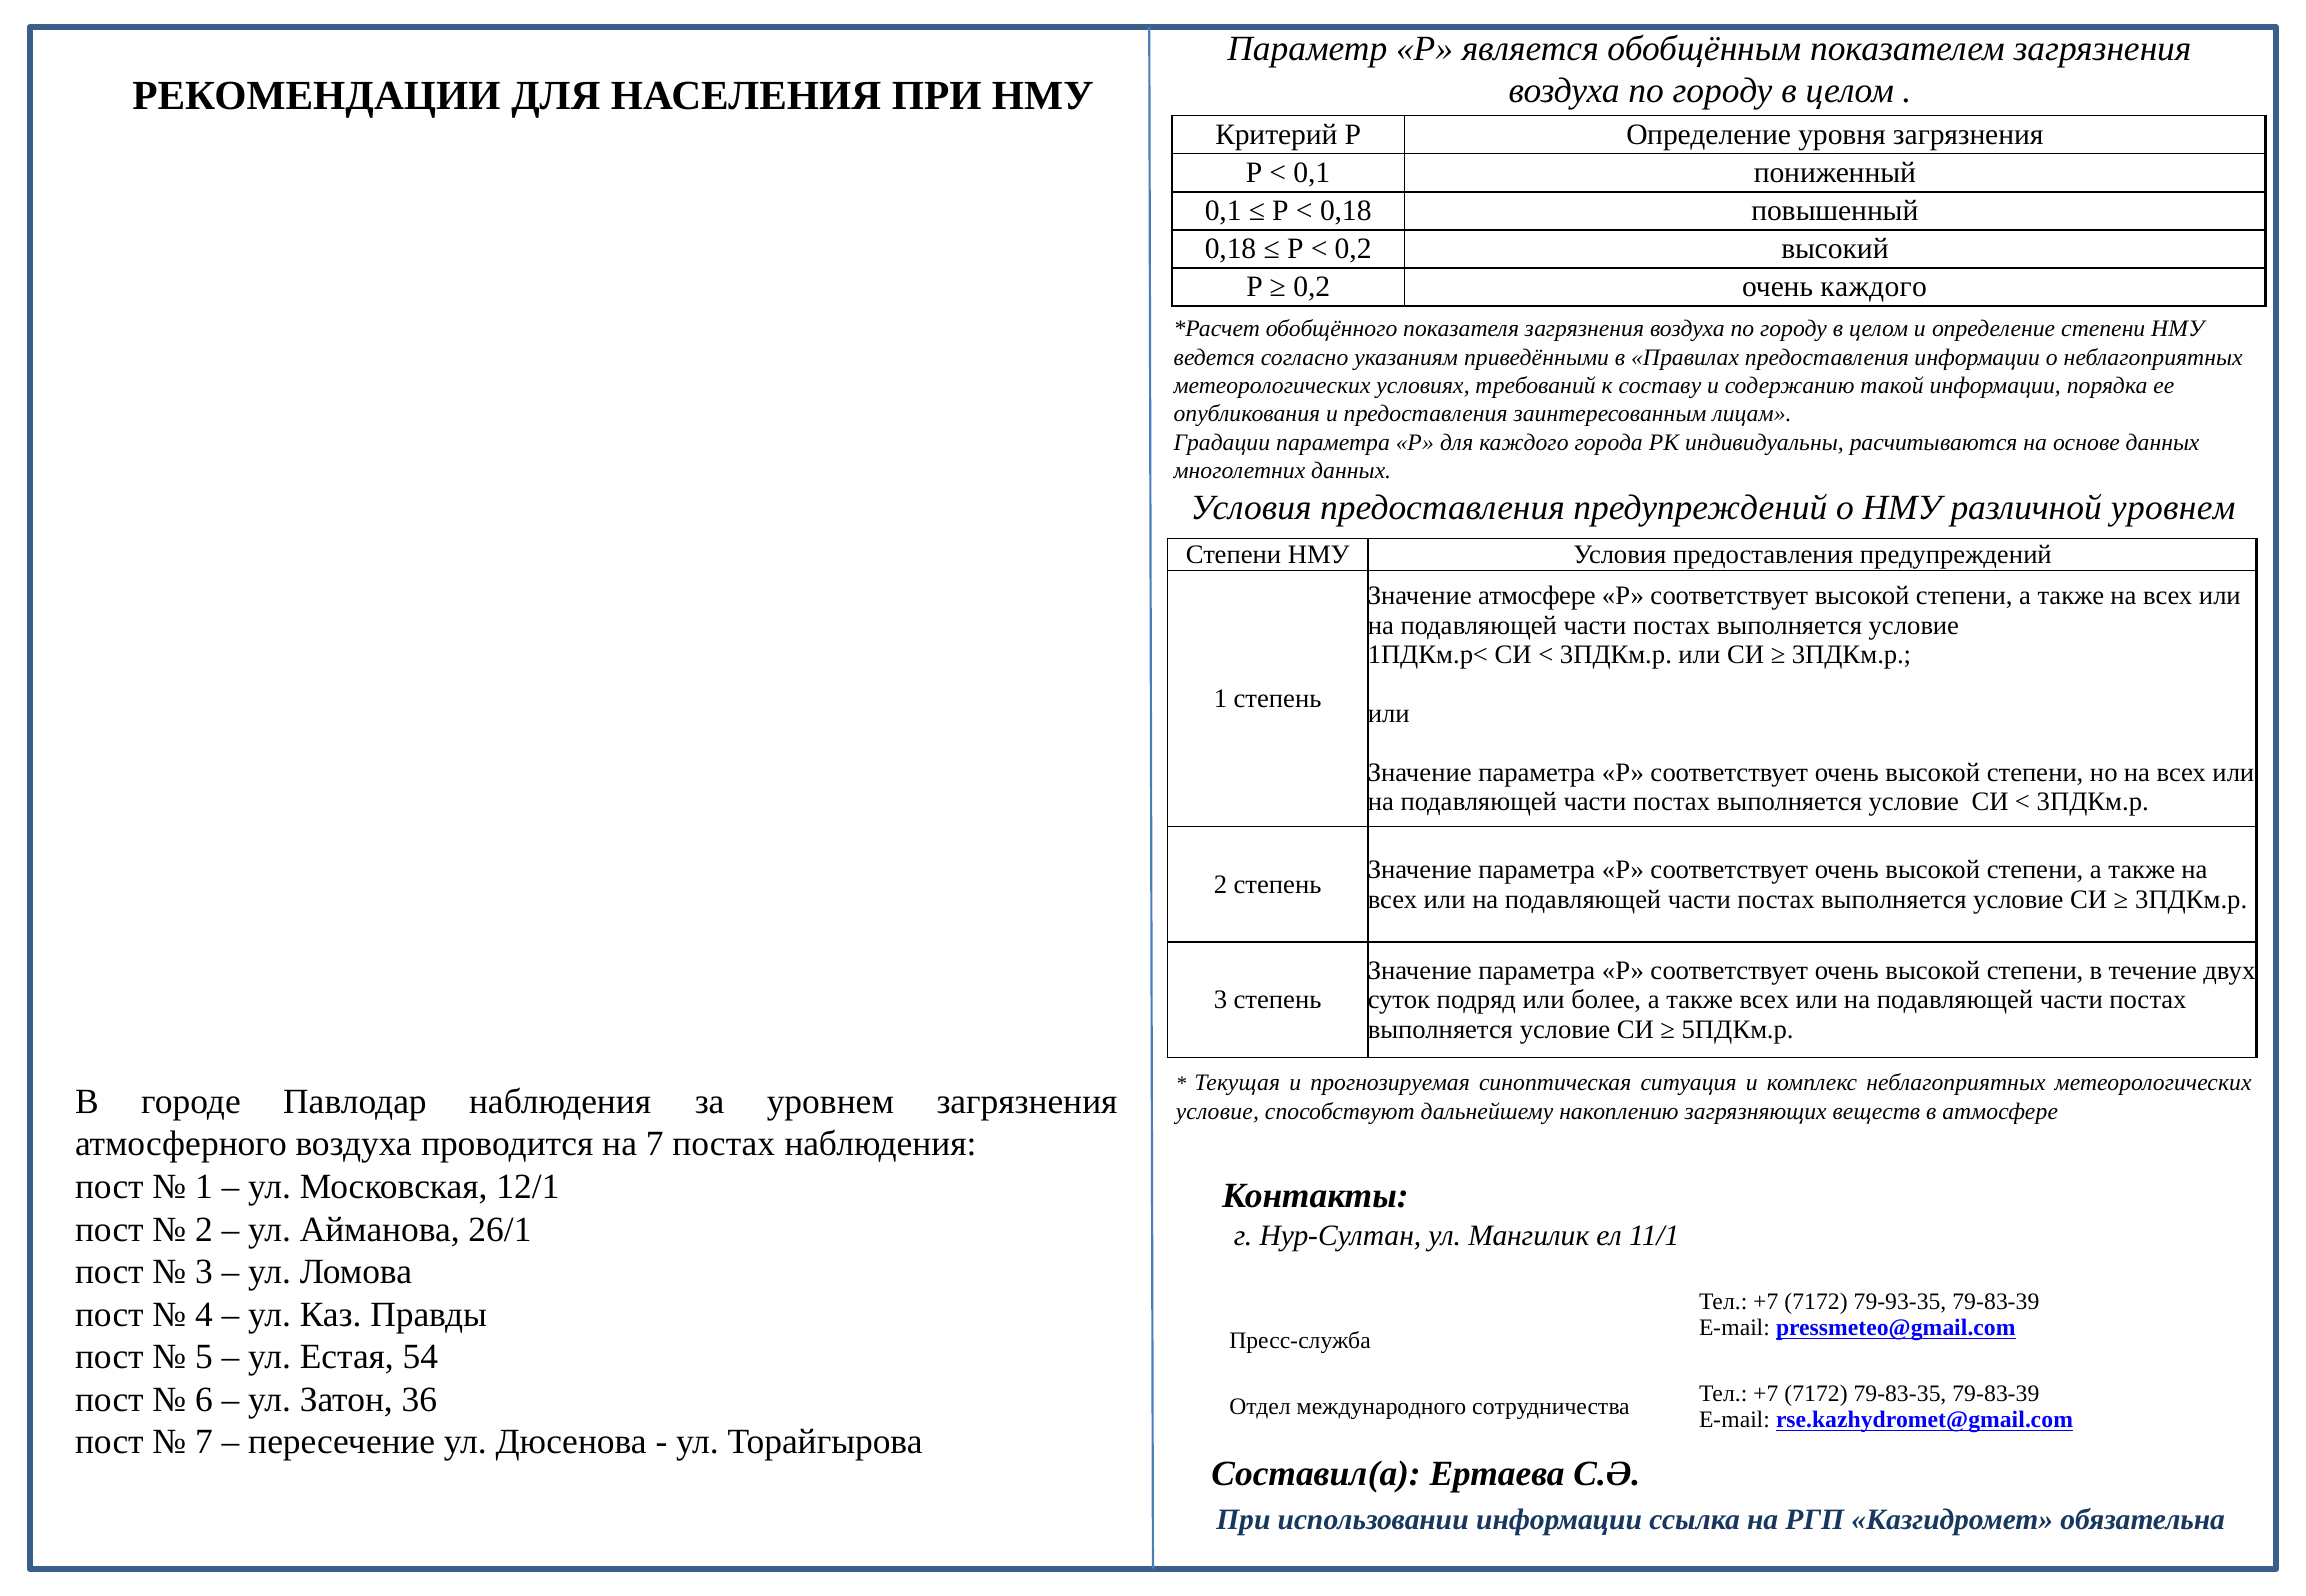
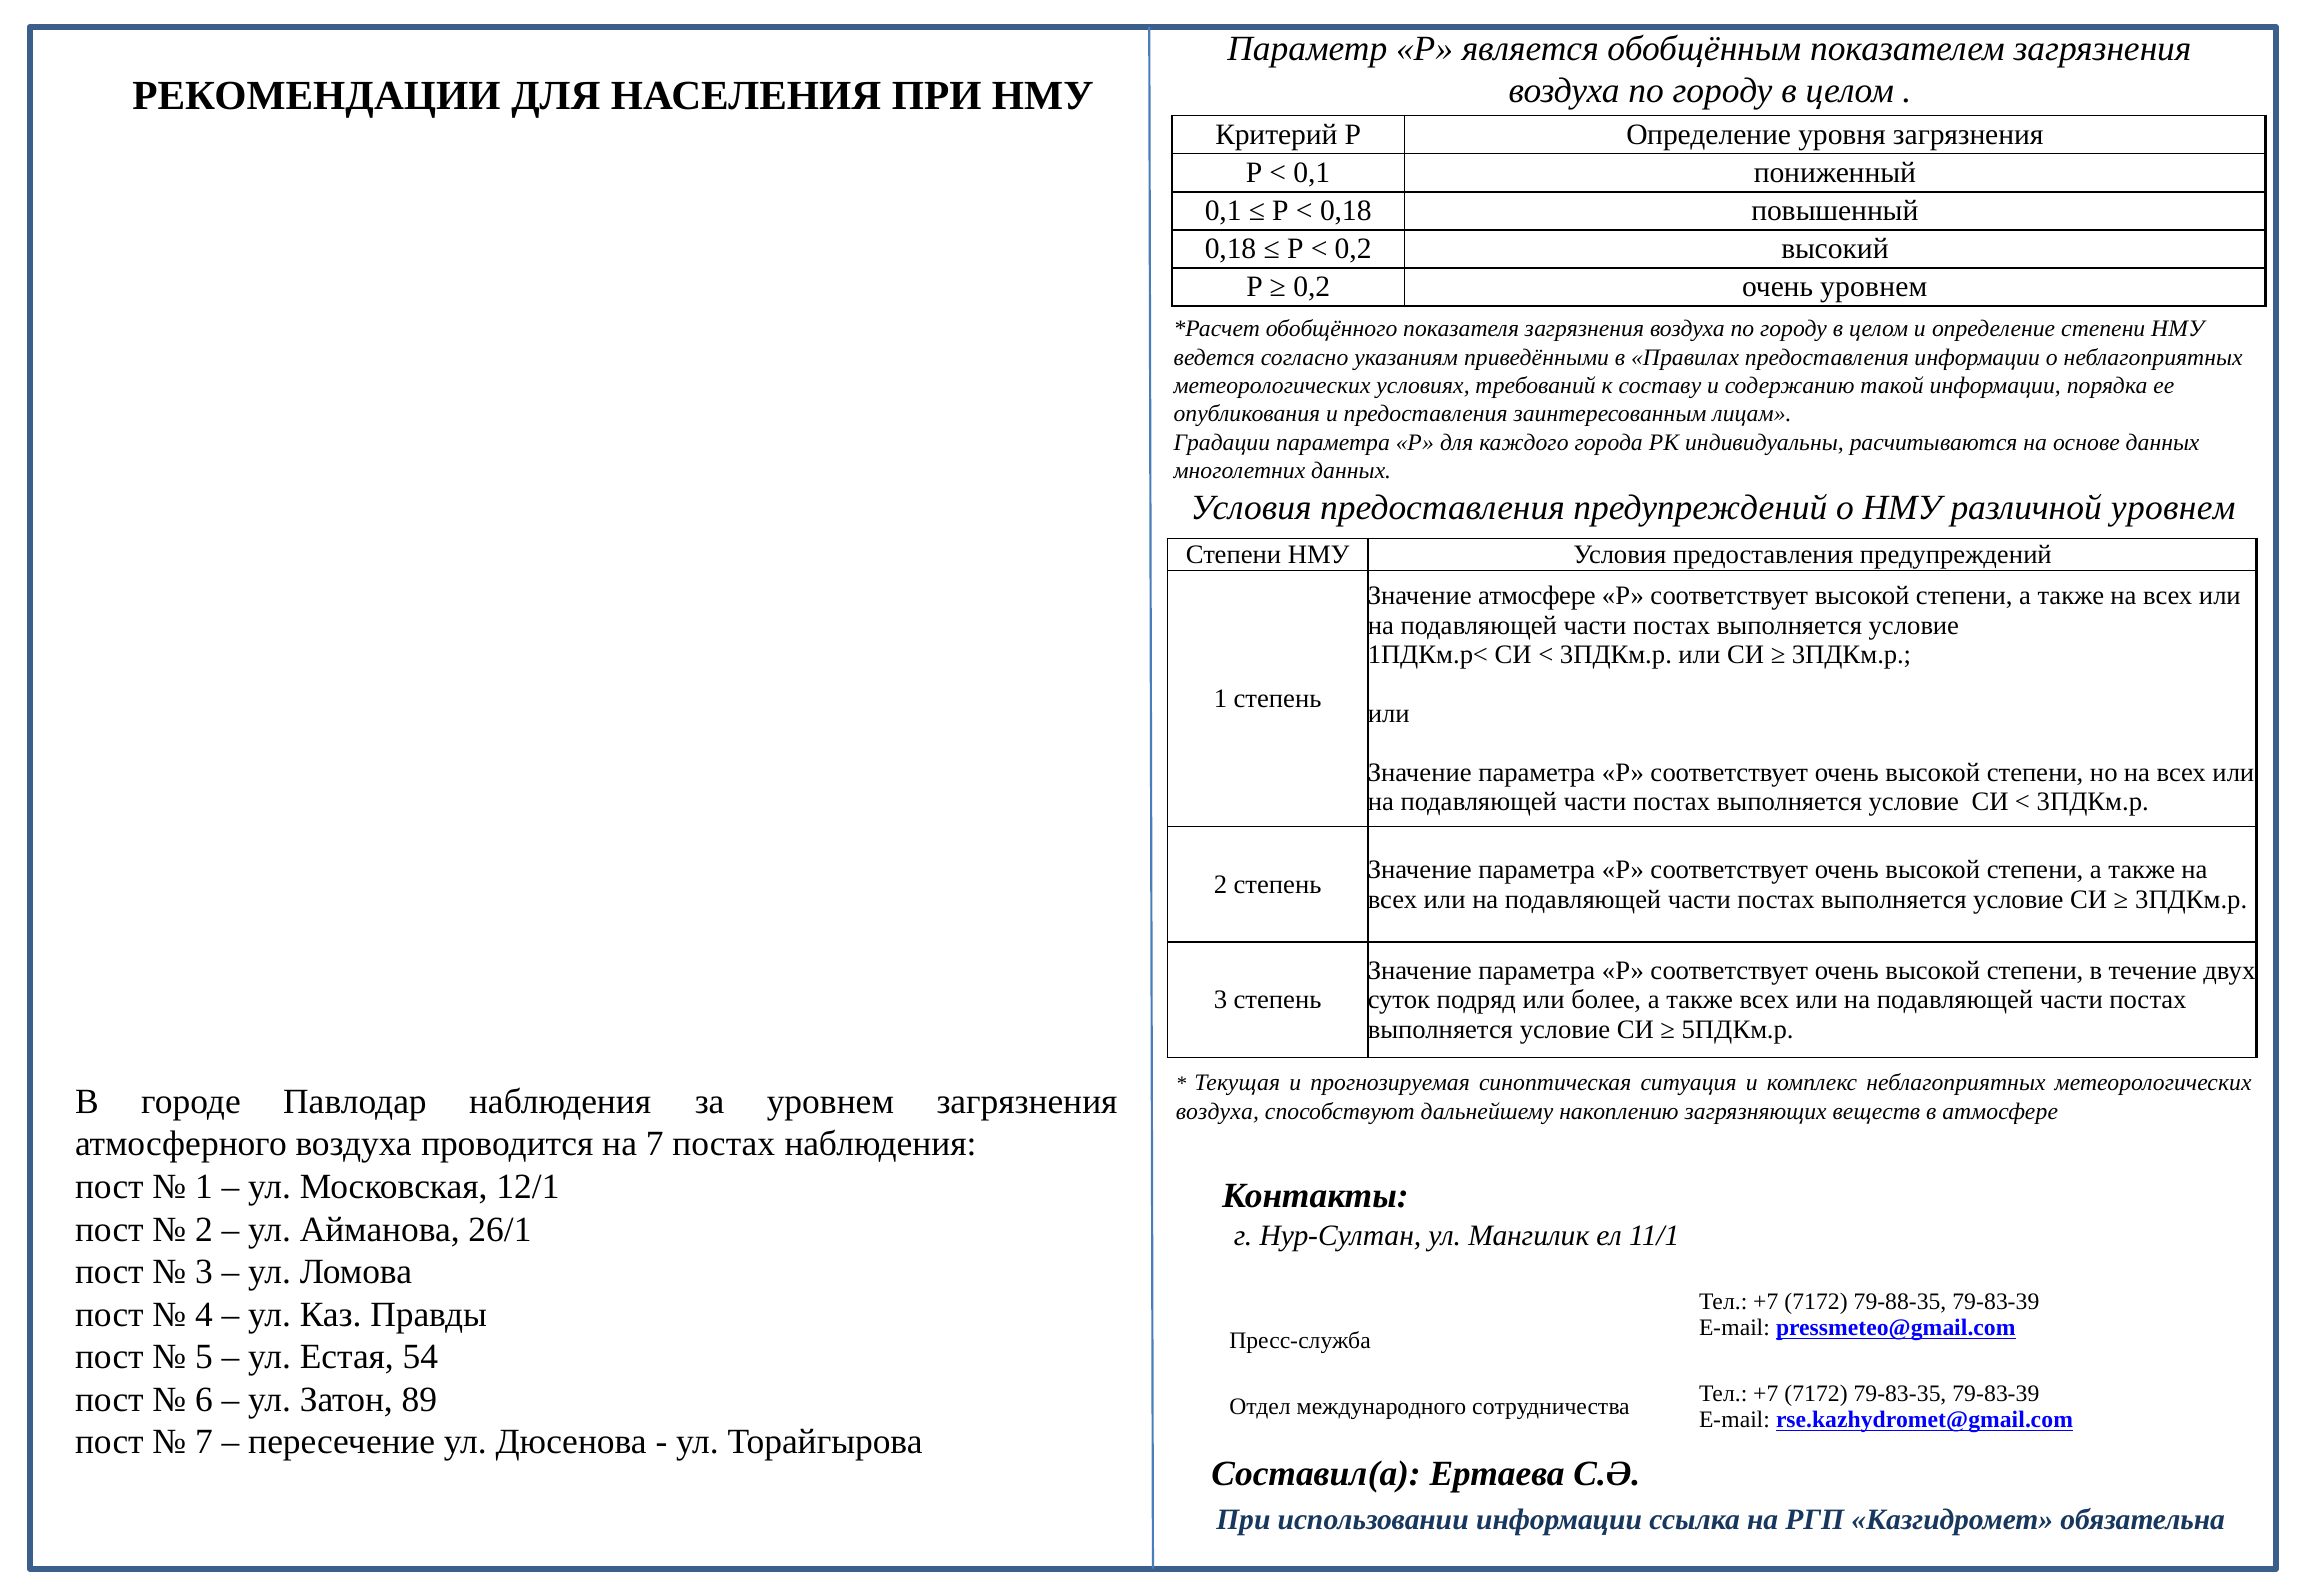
очень каждого: каждого -> уровнем (1874, 287)
условие: условие -> воздуха (1217, 1112)
79-93-35: 79-93-35 -> 79-88-35 (1900, 1302)
36: 36 -> 89 (419, 1400)
